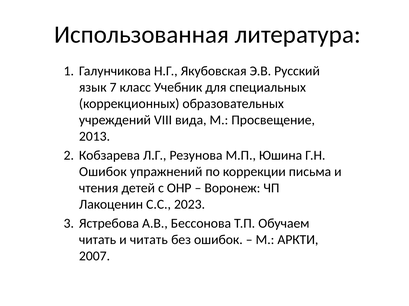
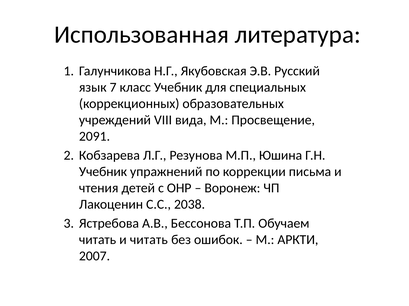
2013: 2013 -> 2091 (95, 137)
Ошибок: Ошибок -> Учебник (103, 172)
2023: 2023 -> 2038 (190, 205)
